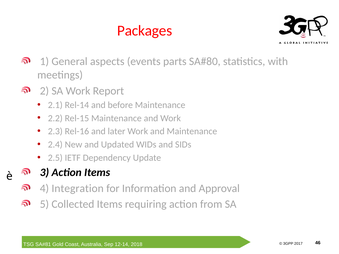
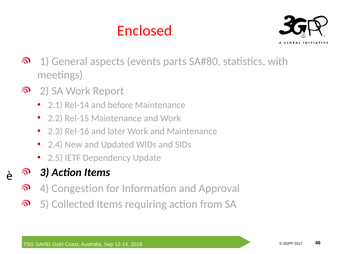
Packages: Packages -> Enclosed (145, 31)
Integration: Integration -> Congestion (78, 188)
